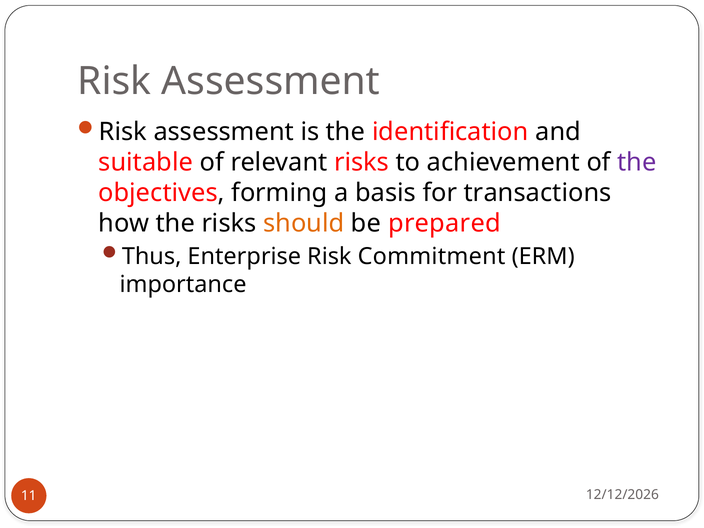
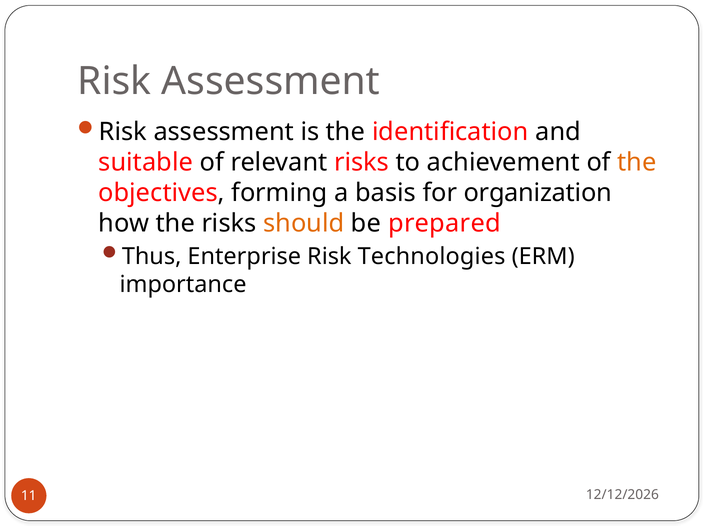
the colour: purple -> orange (637, 162)
transactions: transactions -> organization (538, 193)
Commitment: Commitment -> Technologies (432, 256)
